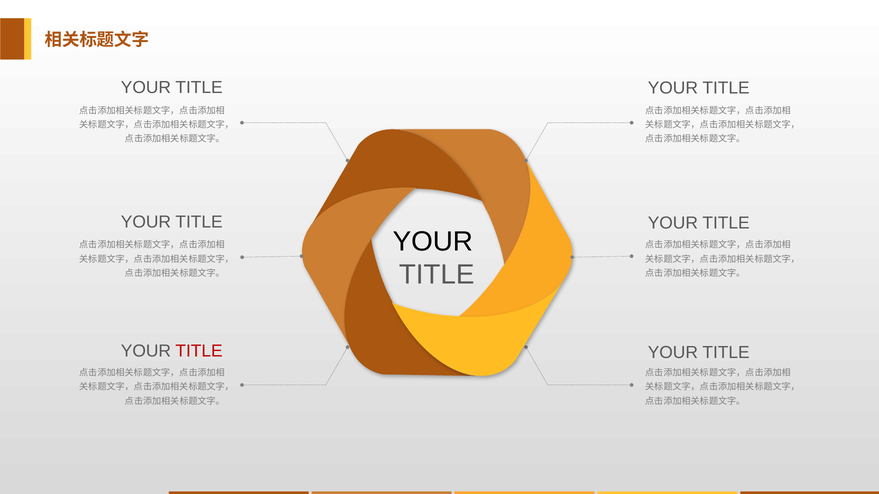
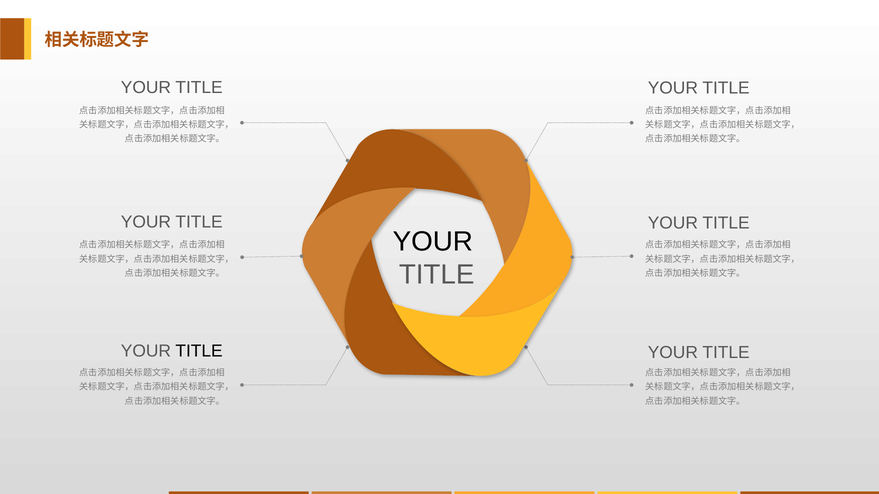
TITLE colour: red -> black (199, 351)
